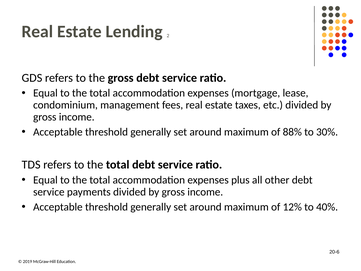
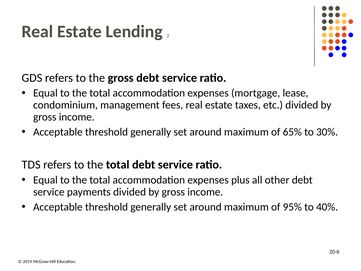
88%: 88% -> 65% (292, 132)
12%: 12% -> 95% (292, 207)
